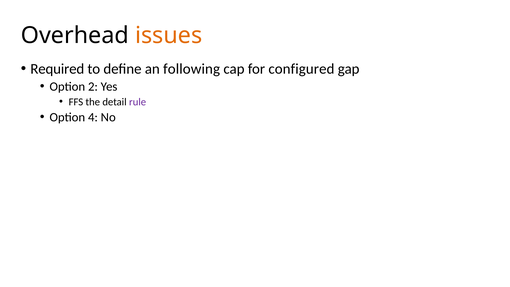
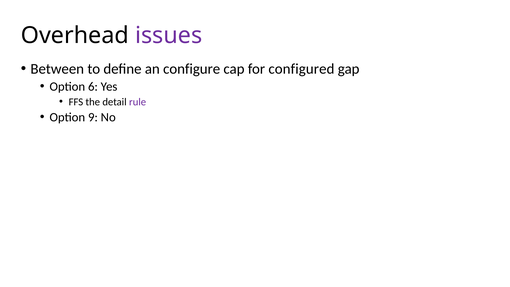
issues colour: orange -> purple (169, 36)
Required: Required -> Between (57, 69)
following: following -> configure (192, 69)
2: 2 -> 6 (93, 87)
4: 4 -> 9 (93, 117)
